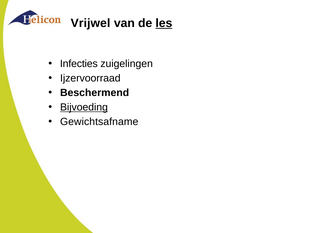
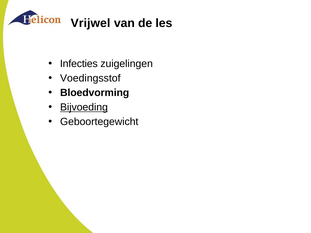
les underline: present -> none (164, 23)
Ijzervoorraad: Ijzervoorraad -> Voedingsstof (90, 78)
Beschermend: Beschermend -> Bloedvorming (95, 93)
Gewichtsafname: Gewichtsafname -> Geboortegewicht (99, 122)
